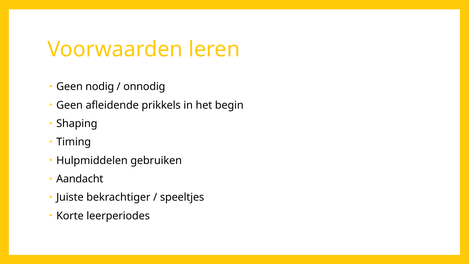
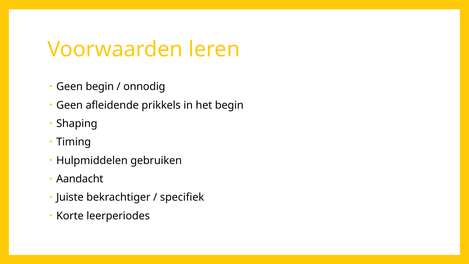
Geen nodig: nodig -> begin (100, 87)
speeltjes: speeltjes -> specifiek (182, 197)
